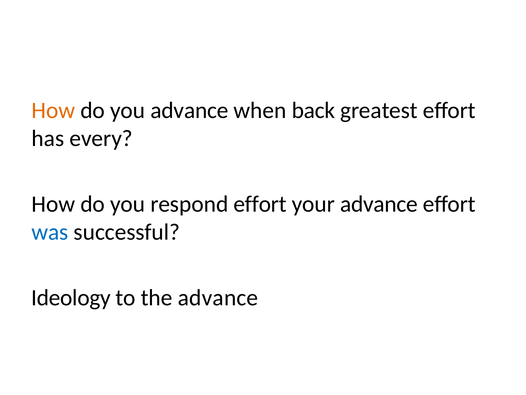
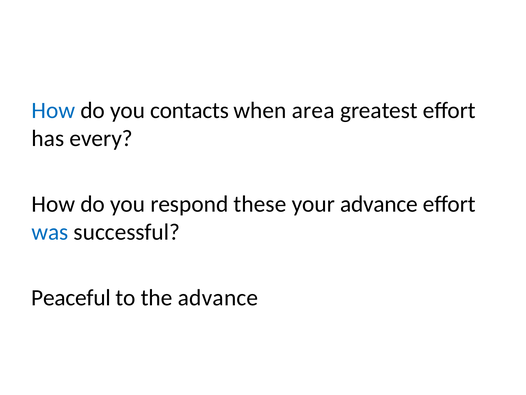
How colour: orange -> blue (53, 110)
you advance: advance -> contacts (190, 110)
back: back -> area (313, 110)
respond effort: effort -> these (260, 204)
Ideology: Ideology -> Peaceful (71, 297)
